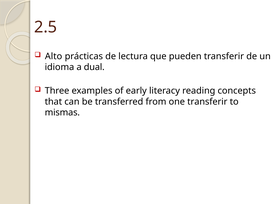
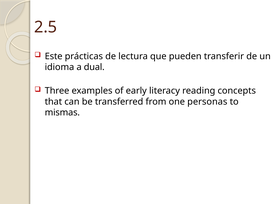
Alto: Alto -> Este (54, 56)
one transferir: transferir -> personas (207, 102)
